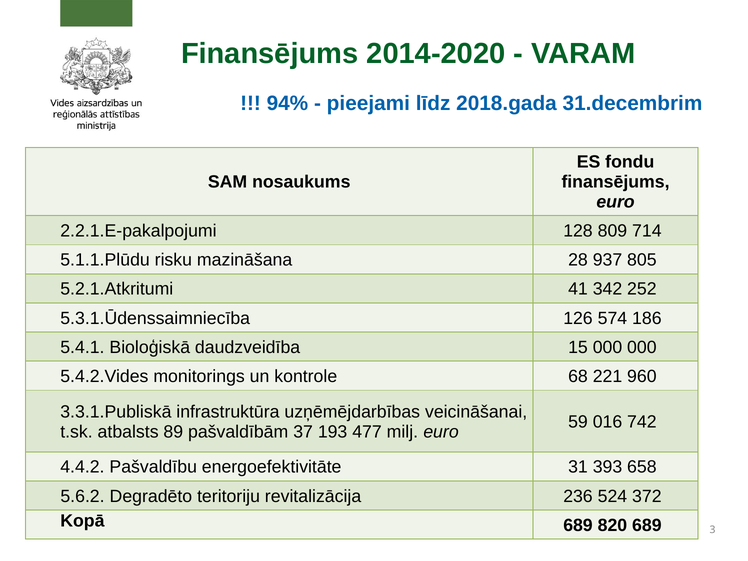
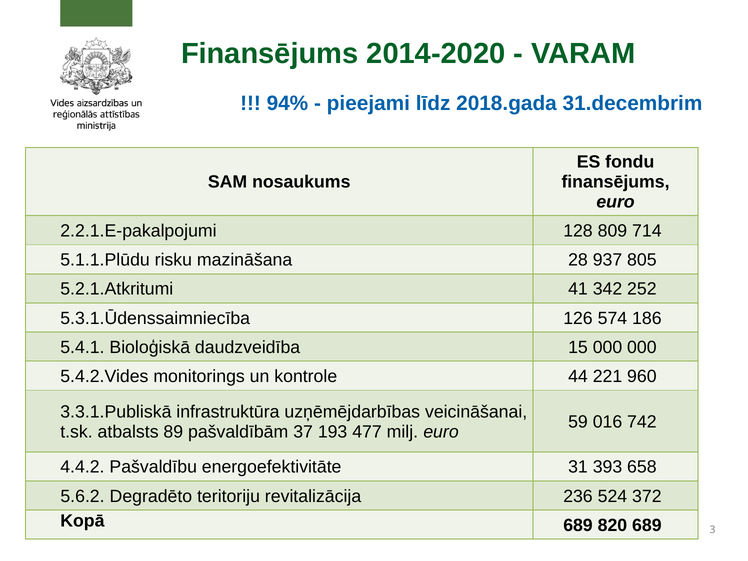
68: 68 -> 44 (578, 376)
